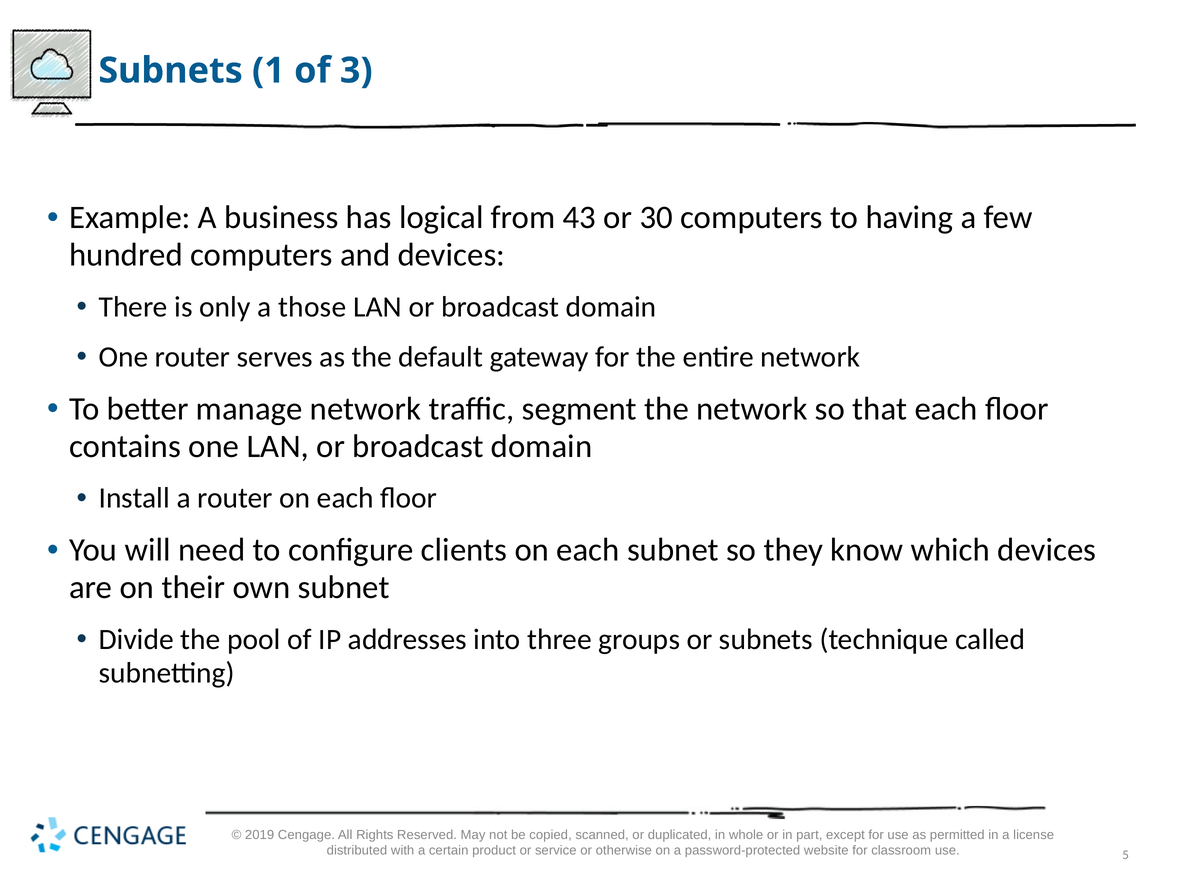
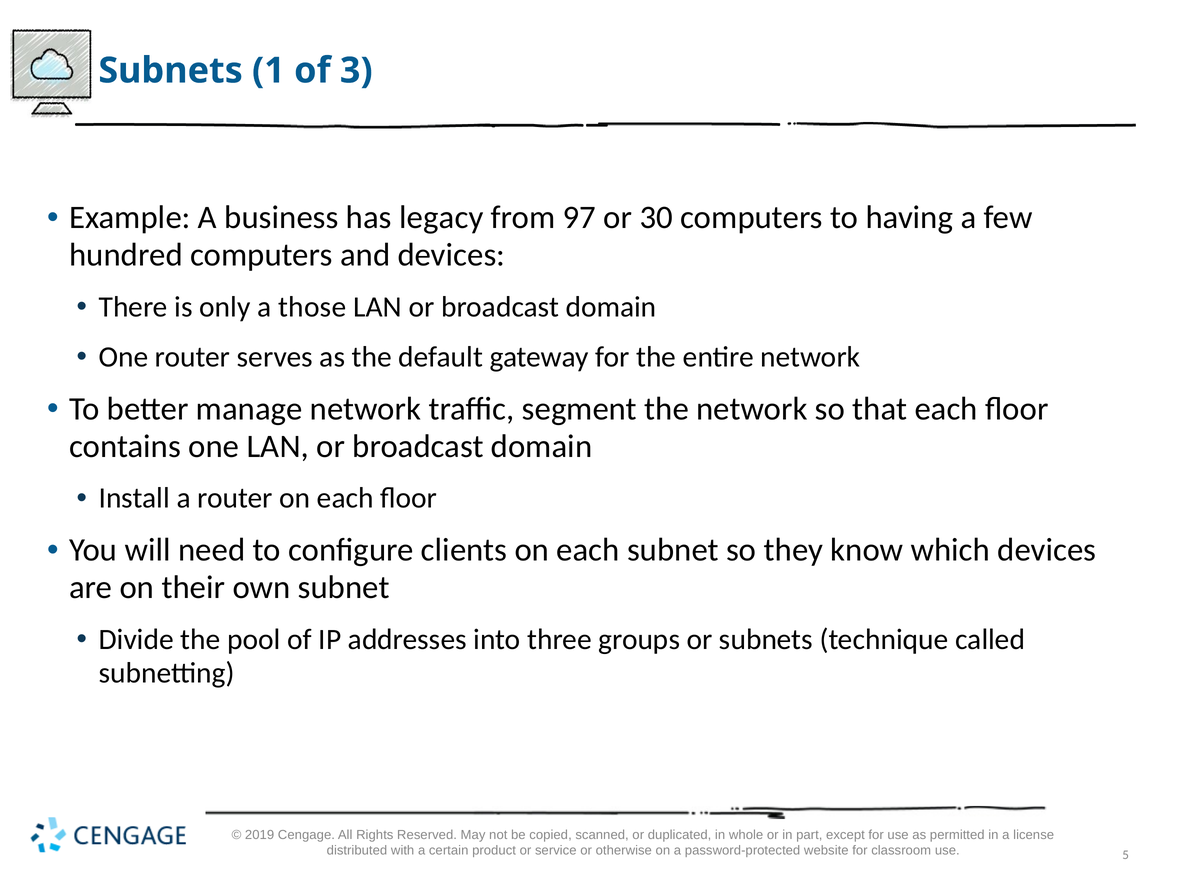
logical: logical -> legacy (441, 218)
43: 43 -> 97 (579, 218)
